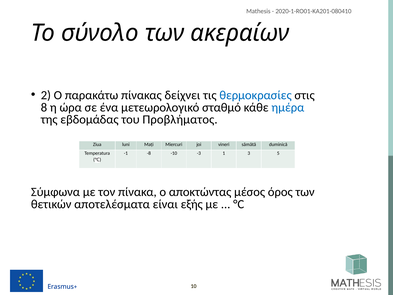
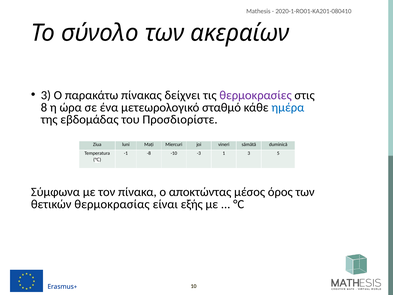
2: 2 -> 3 (46, 95)
θερμοκρασίες colour: blue -> purple (256, 95)
Προβλήματος: Προβλήματος -> Προσδιορίστε (180, 119)
αποτελέσματα: αποτελέσματα -> θερμοκρασίας (112, 204)
